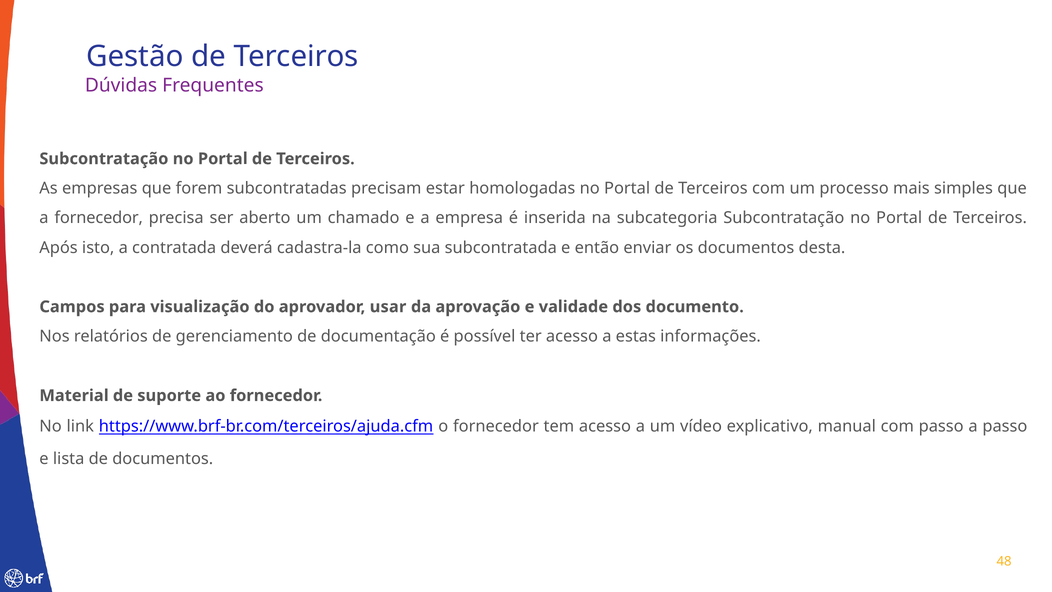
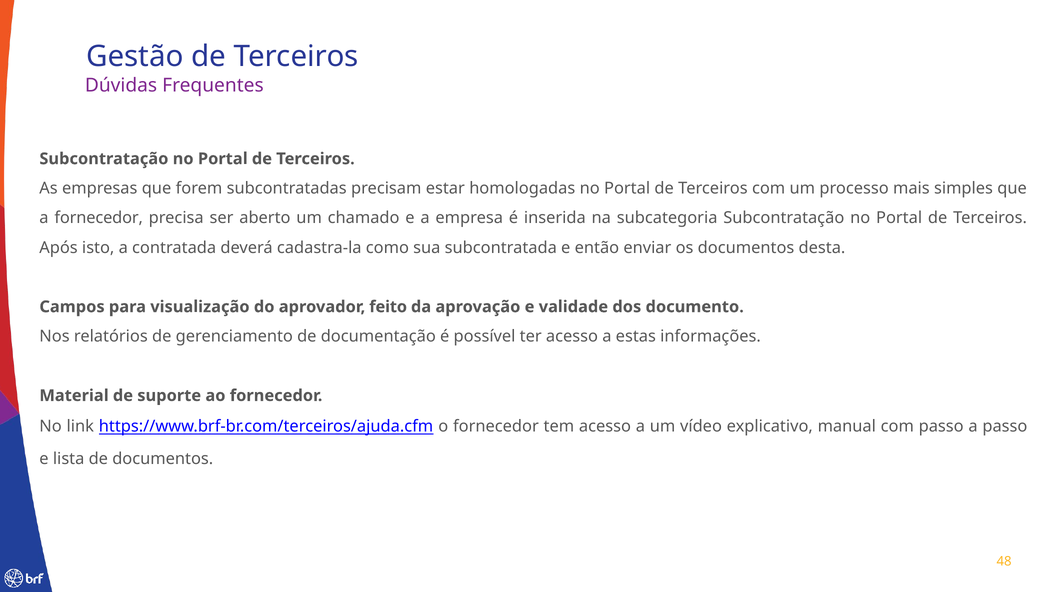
usar: usar -> feito (388, 307)
